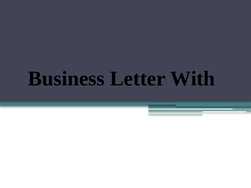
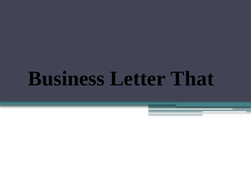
With: With -> That (192, 79)
